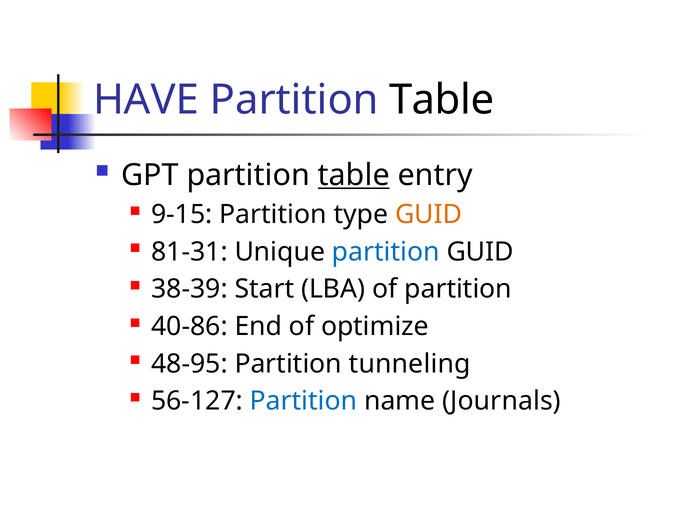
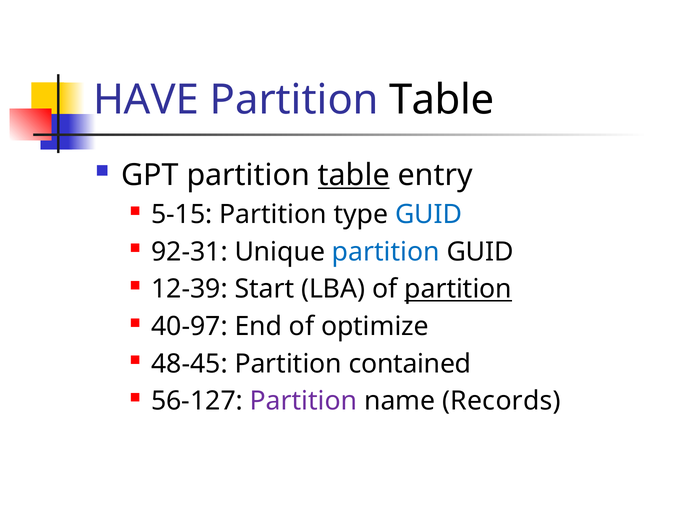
9-15: 9-15 -> 5-15 (182, 214)
GUID colour: orange -> blue (429, 214)
81-31: 81-31 -> 92-31 (189, 252)
38-39: 38-39 -> 12-39 (189, 289)
partition underline: none -> present (458, 289)
40-86: 40-86 -> 40-97 (189, 326)
48-95: 48-95 -> 48-45 (189, 364)
tunneling: tunneling -> contained (410, 364)
Partition colour: blue -> purple (303, 401)
Journals: Journals -> Records (501, 401)
